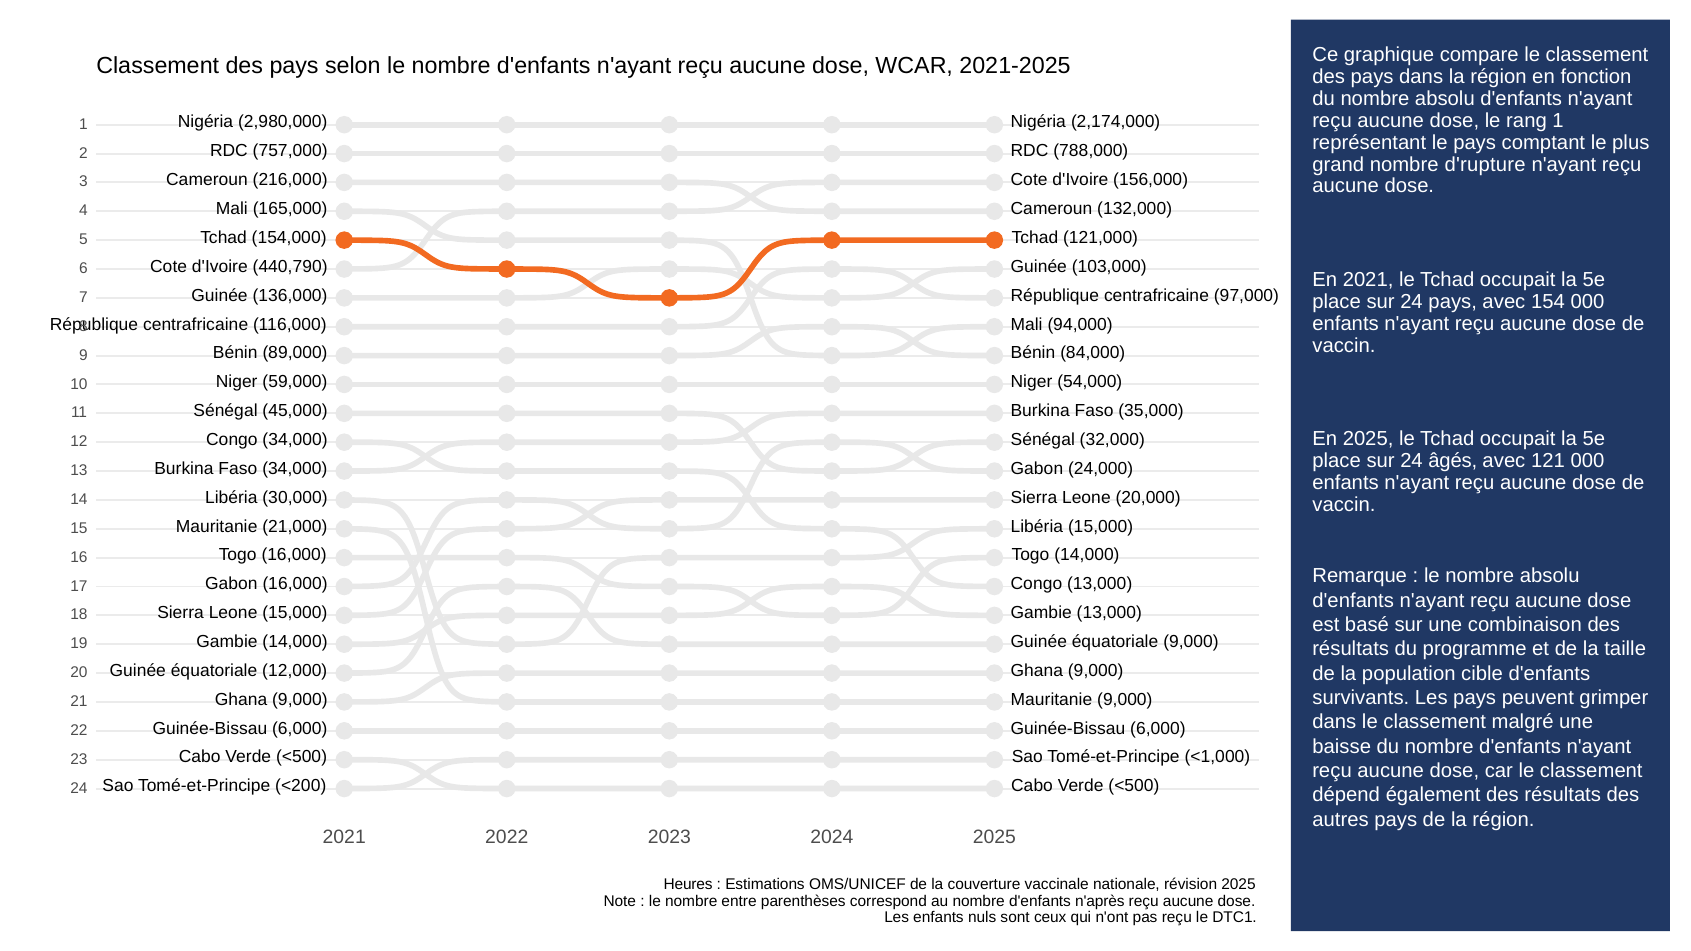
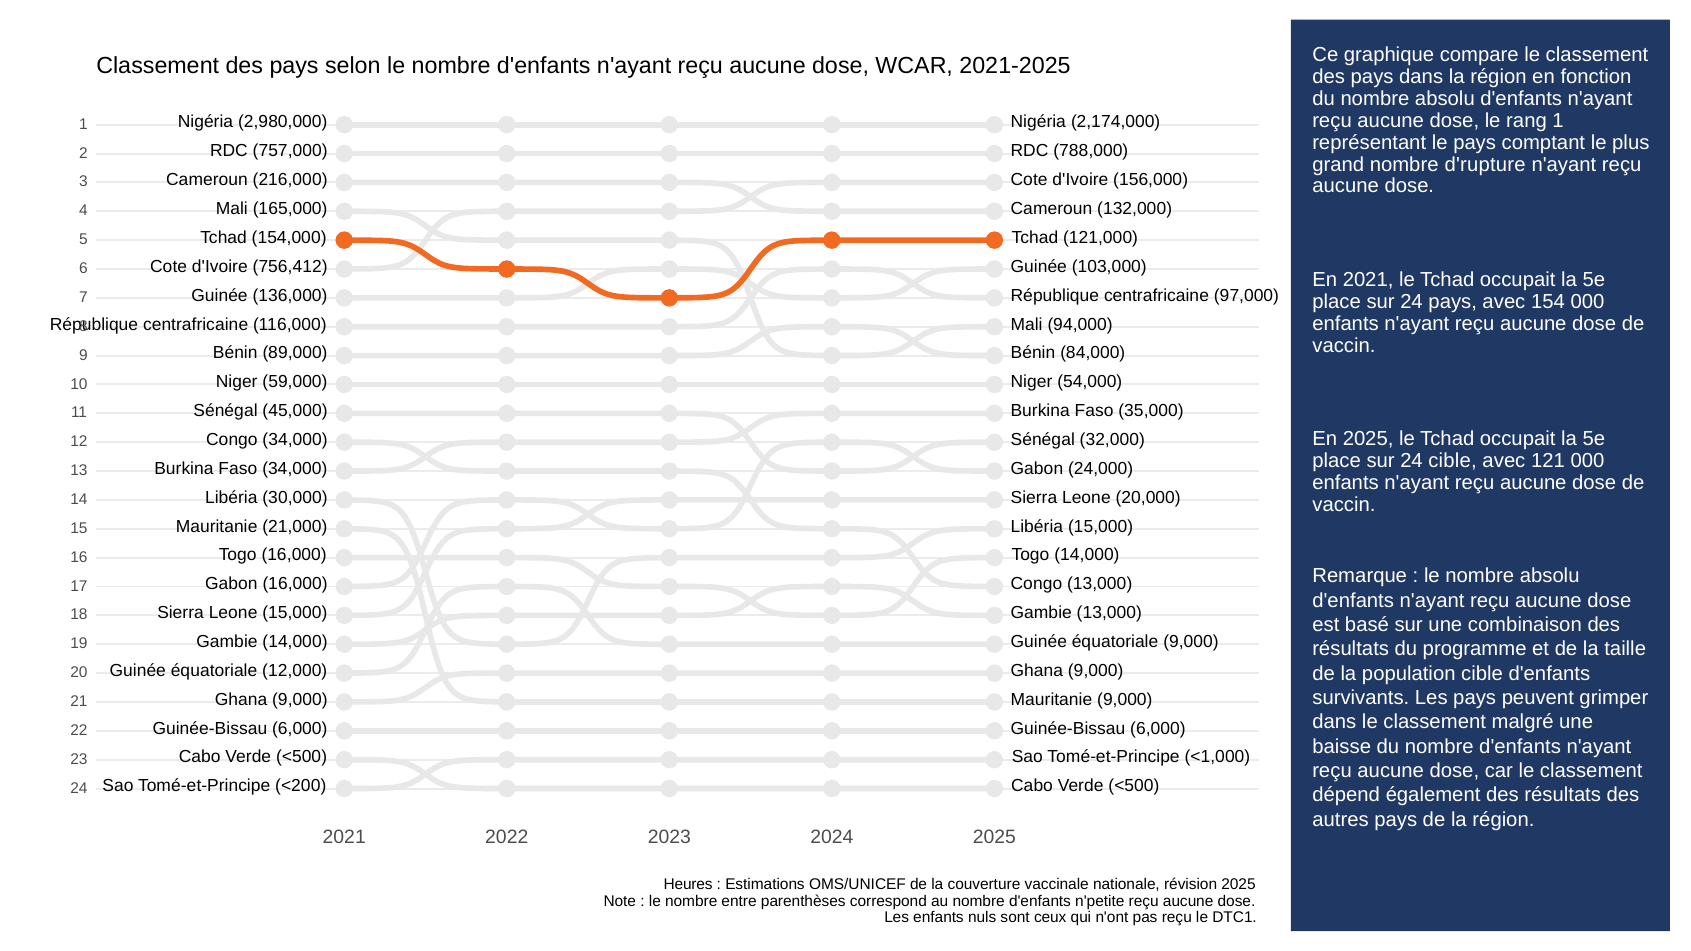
440,790: 440,790 -> 756,412 (290, 267)
24 âgés: âgés -> cible (1453, 461)
n'après: n'après -> n'petite (1100, 901)
